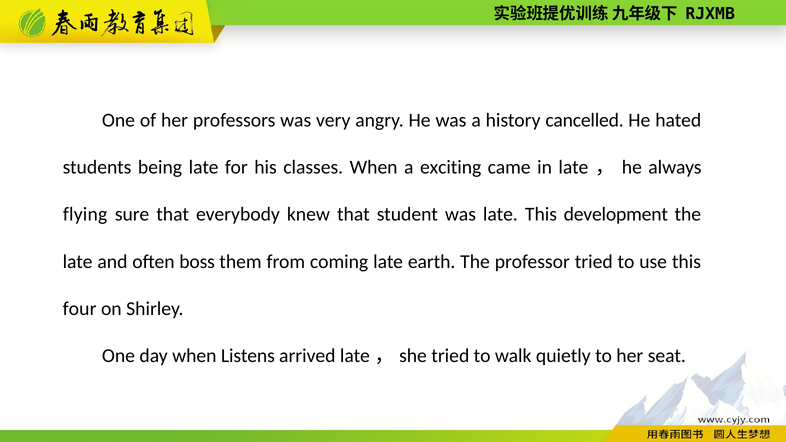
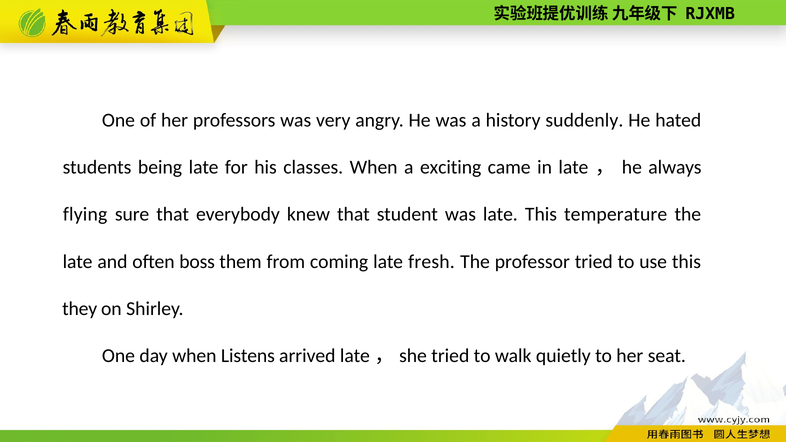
cancelled: cancelled -> suddenly (584, 120)
development: development -> temperature (616, 214)
earth: earth -> fresh (432, 262)
four: four -> they (80, 309)
